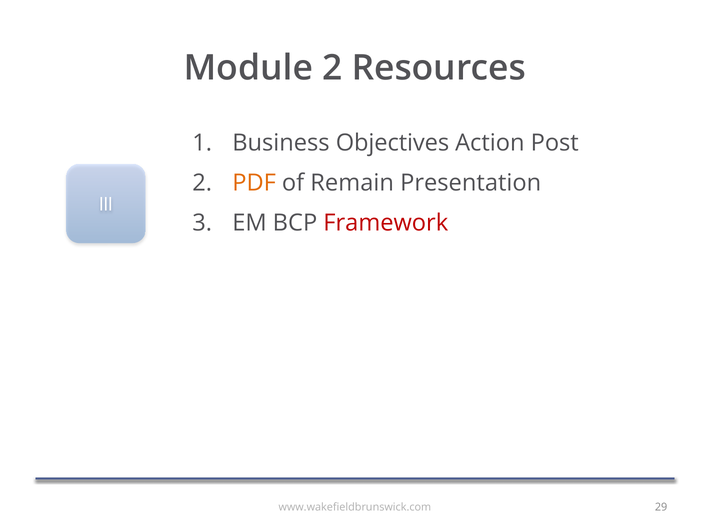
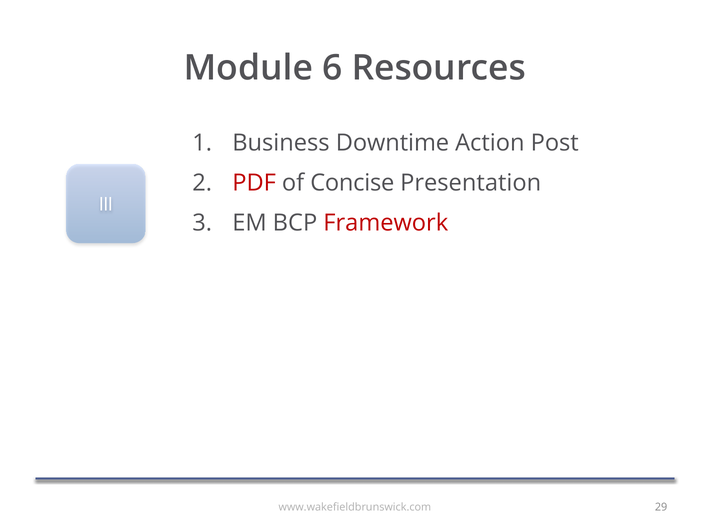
Module 2: 2 -> 6 (332, 68)
Objectives: Objectives -> Downtime (392, 143)
PDF colour: orange -> red (254, 183)
Remain: Remain -> Concise (352, 183)
